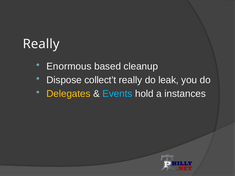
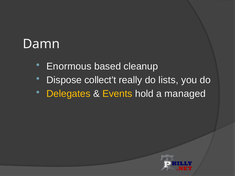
Really: Really -> Damn (41, 44)
leak: leak -> lists (168, 80)
Events colour: light blue -> yellow (117, 94)
instances: instances -> managed (185, 94)
